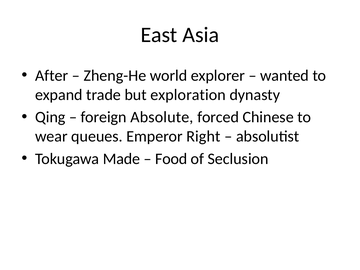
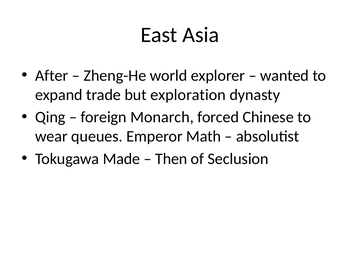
Absolute: Absolute -> Monarch (162, 117)
Right: Right -> Math (204, 136)
Food: Food -> Then (171, 159)
